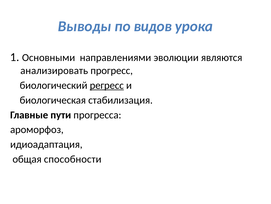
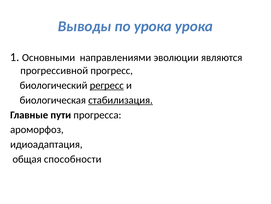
по видов: видов -> урока (153, 26)
анализировать: анализировать -> прогрессивной (54, 70)
стабилизация underline: none -> present (120, 100)
